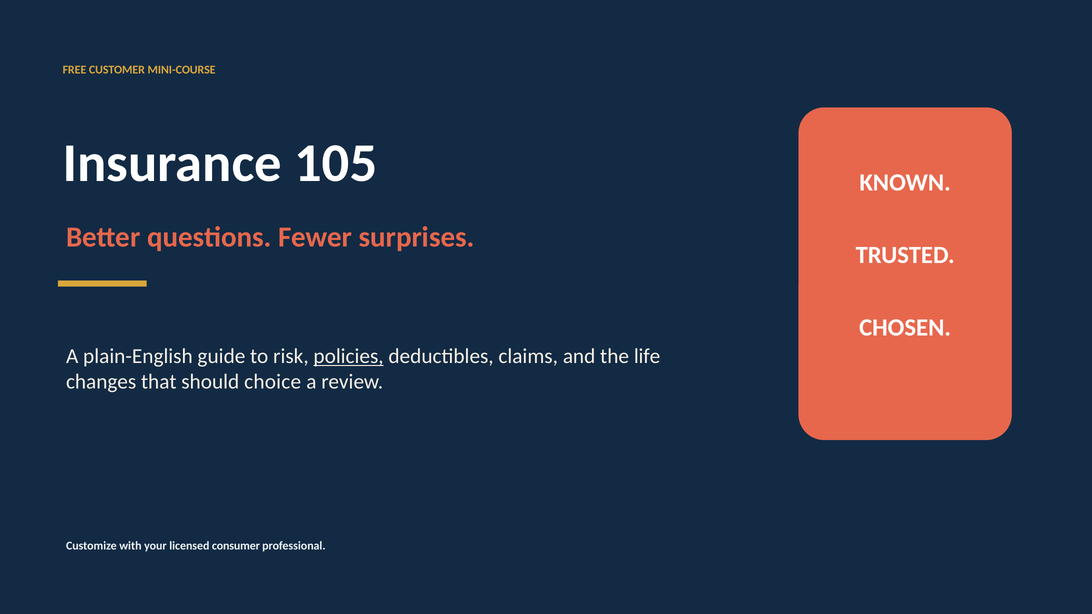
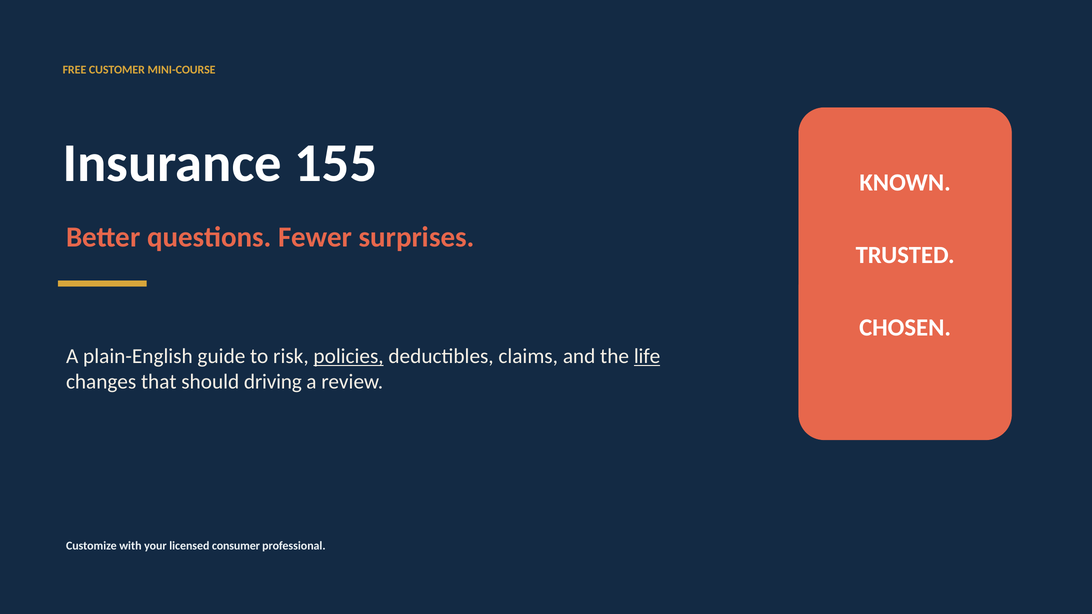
105: 105 -> 155 (336, 163)
life underline: none -> present (647, 356)
choice: choice -> driving (273, 382)
